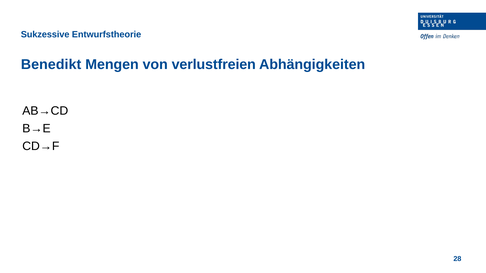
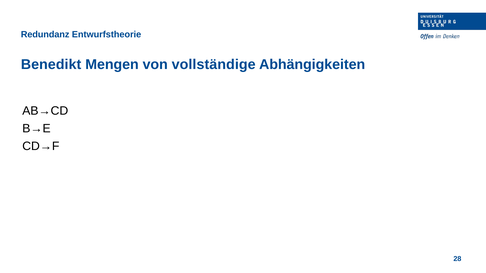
Sukzessive: Sukzessive -> Redundanz (45, 35)
verlustfreien: verlustfreien -> vollständige (214, 65)
